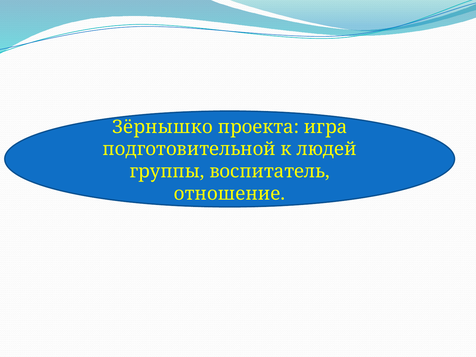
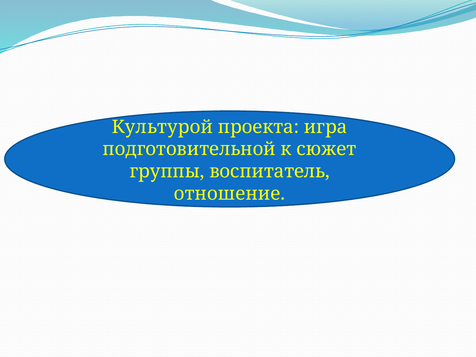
Зёрнышко: Зёрнышко -> Культурой (162, 127)
людей: людей -> сюжет (326, 149)
